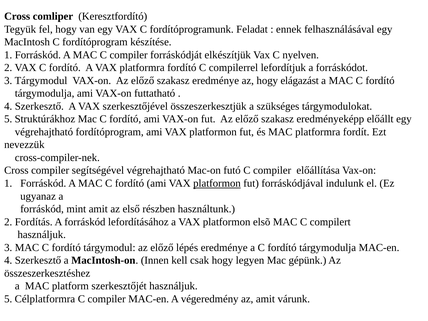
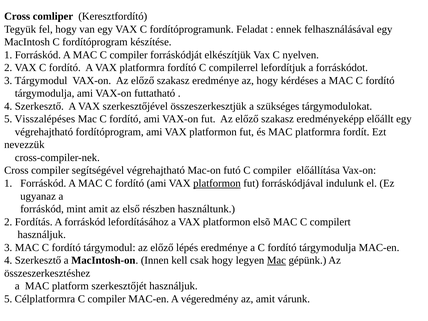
elágazást: elágazást -> kérdéses (300, 81)
Struktúrákhoz: Struktúrákhoz -> Visszalépéses (45, 119)
Mac underline: none -> present (276, 260)
